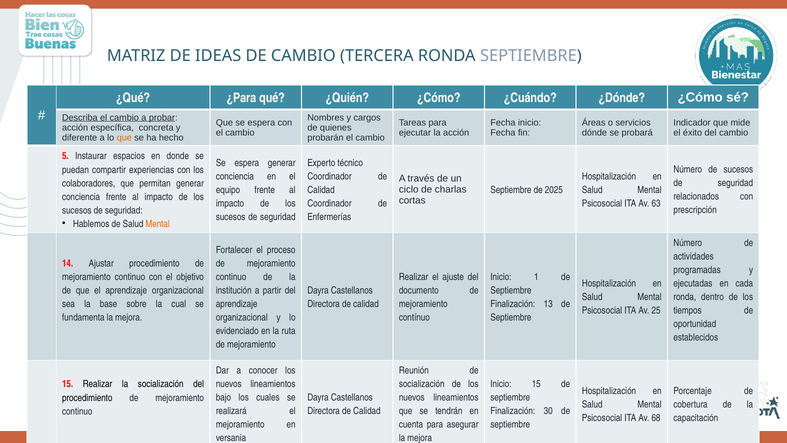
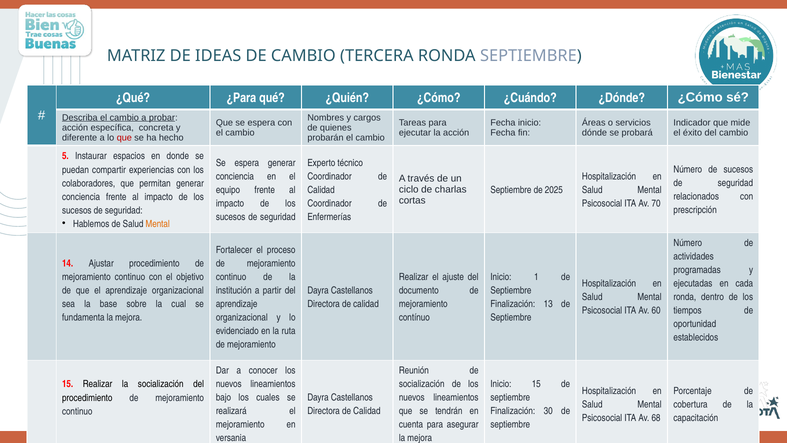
que colour: orange -> red (124, 138)
63: 63 -> 70 (656, 203)
25: 25 -> 60 (656, 310)
